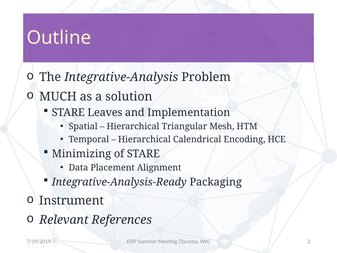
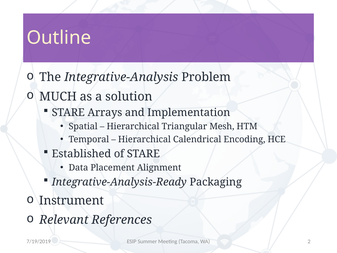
Leaves: Leaves -> Arrays (105, 112)
Minimizing: Minimizing -> Established (81, 154)
